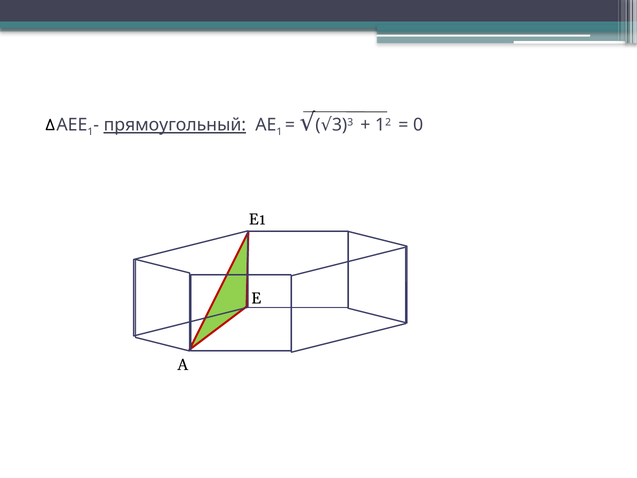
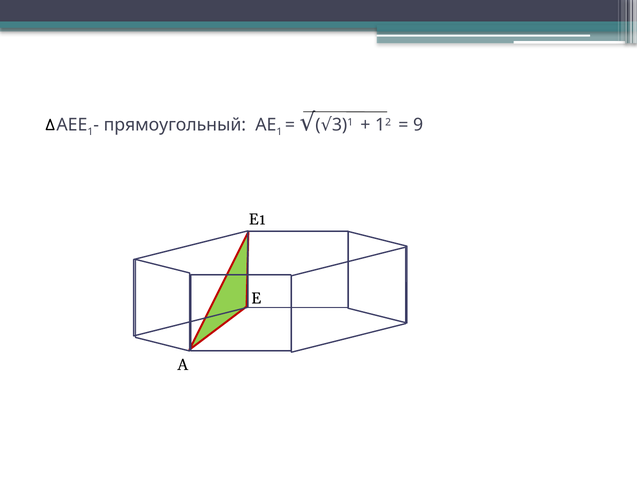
3: 3 -> 1 (350, 122)
0: 0 -> 9 (418, 125)
прямоугольный underline: present -> none (175, 125)
